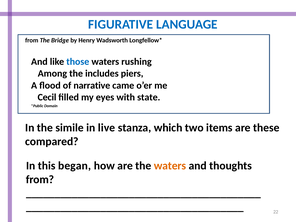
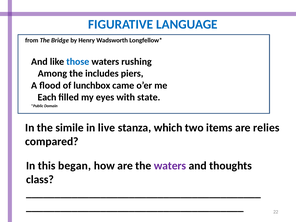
narrative: narrative -> lunchbox (92, 85)
Cecil: Cecil -> Each (47, 97)
these: these -> relies (266, 128)
waters colour: orange -> purple (170, 166)
from: from -> class (40, 180)
